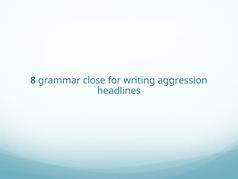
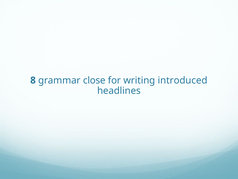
aggression: aggression -> introduced (183, 80)
